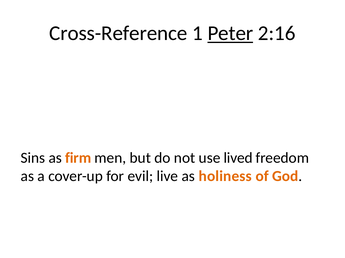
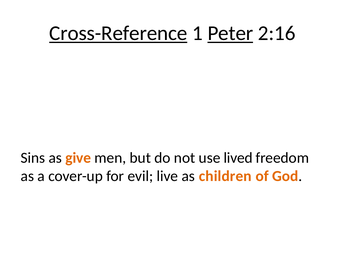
Cross-Reference underline: none -> present (118, 33)
firm: firm -> give (78, 158)
holiness: holiness -> children (225, 177)
